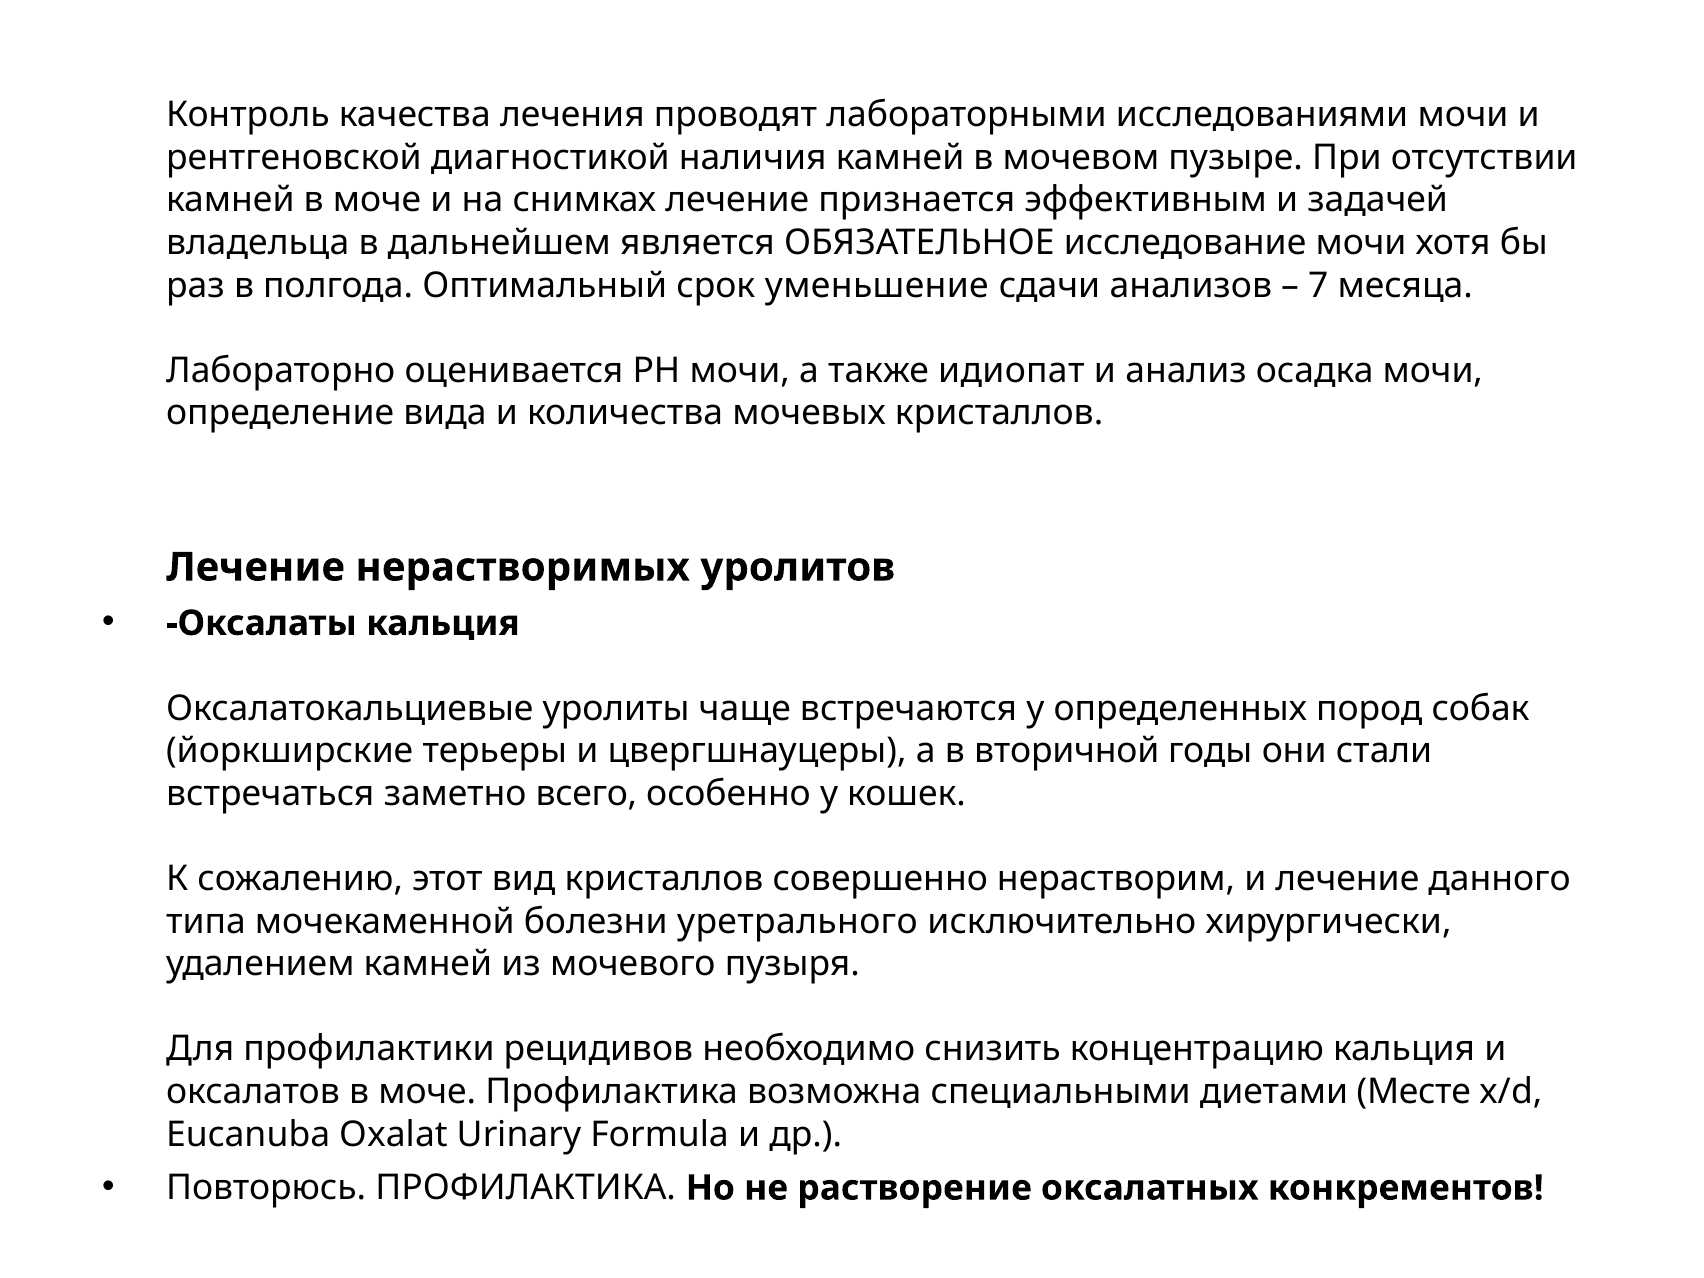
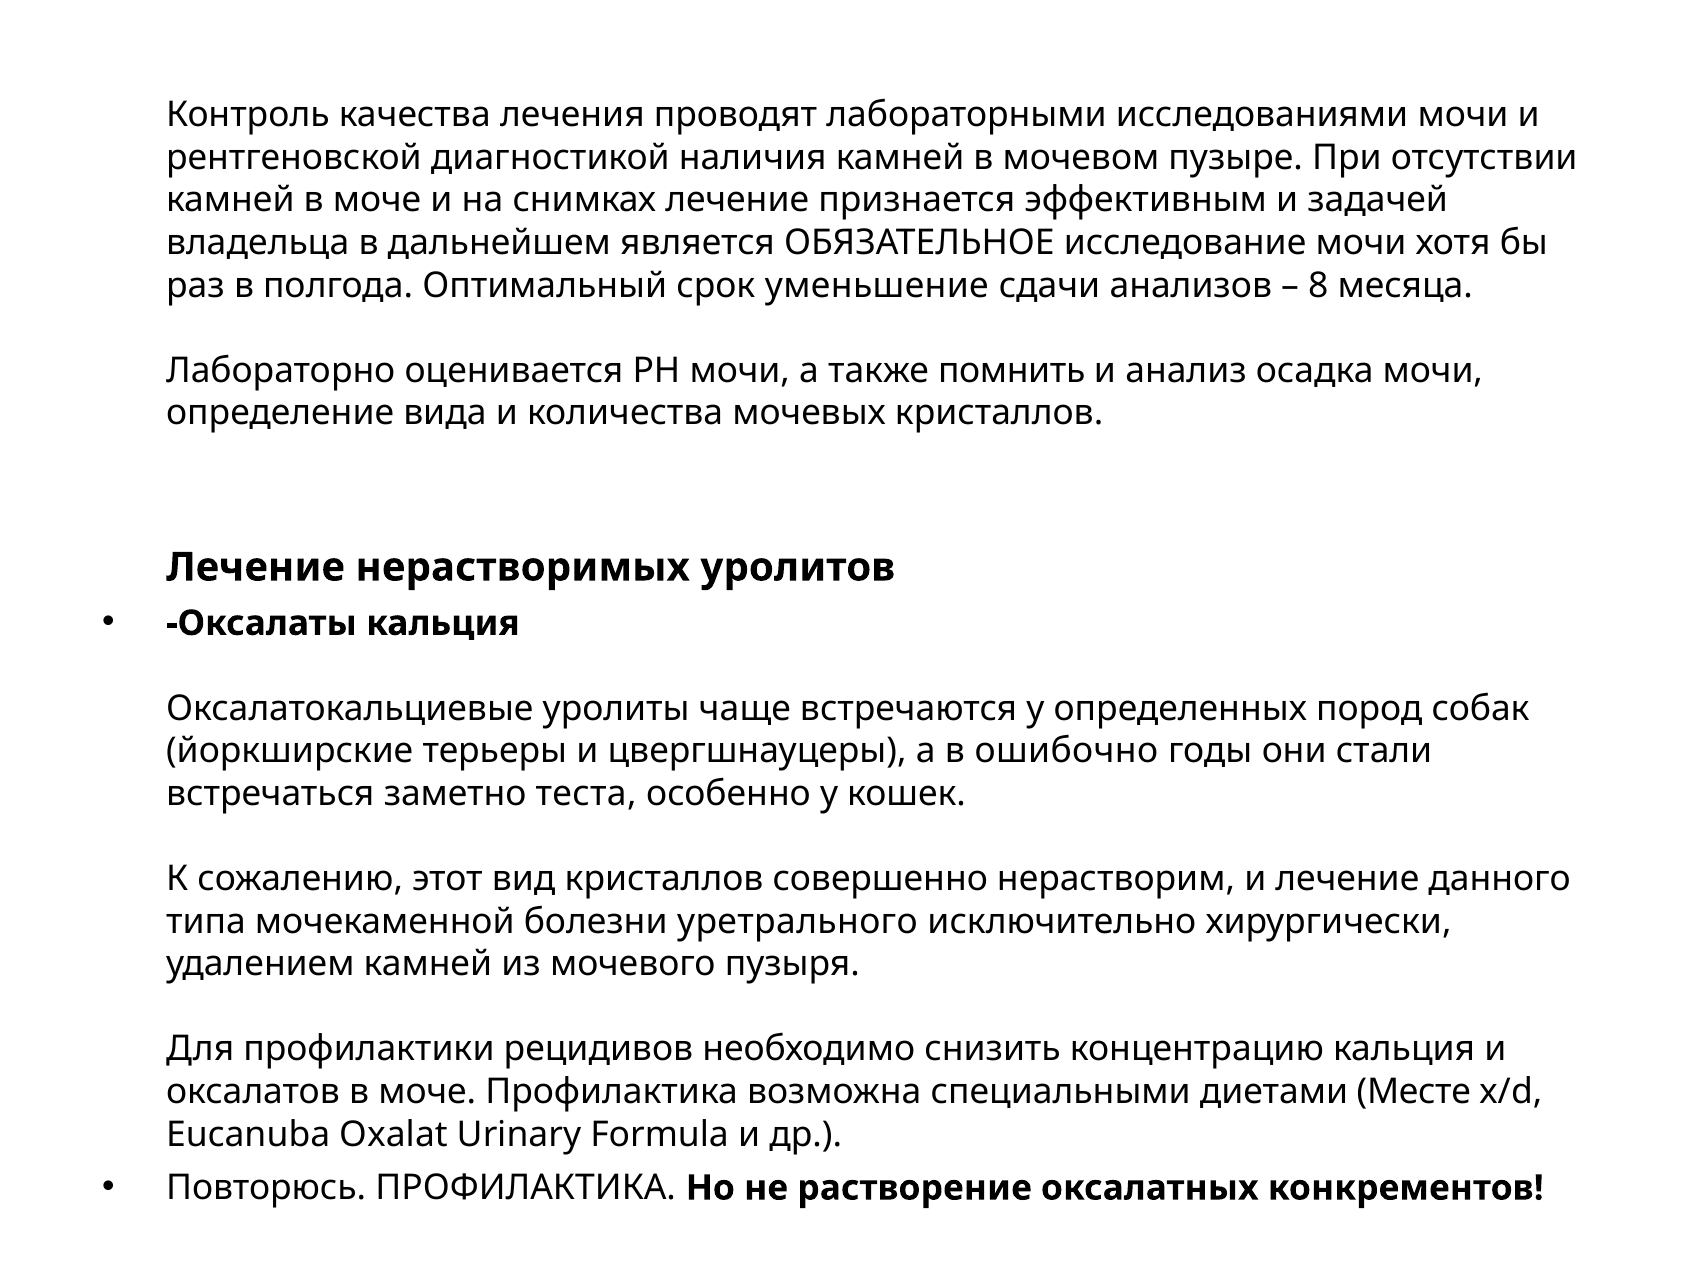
7: 7 -> 8 (1318, 285)
идиопат: идиопат -> помнить (1012, 371)
вторичной: вторичной -> ошибочно (1066, 751)
всего: всего -> теста (586, 794)
